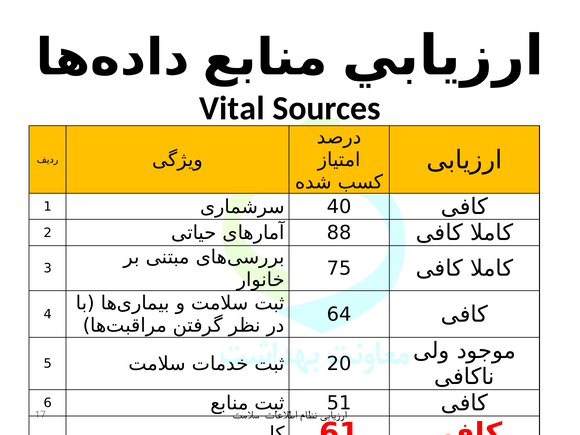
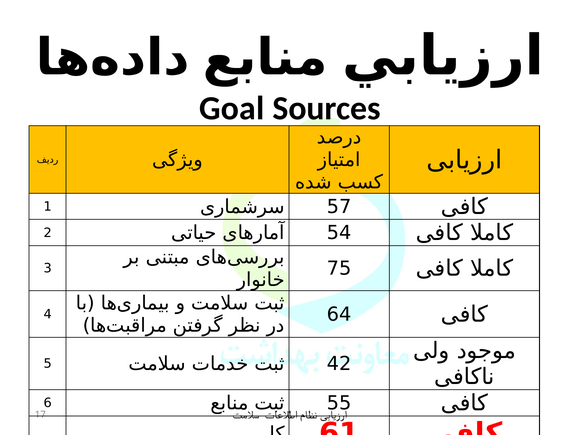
Vital: Vital -> Goal (232, 108)
40: 40 -> 57 (339, 207)
88: 88 -> 54 (339, 233)
20: 20 -> 42 (339, 364)
51: 51 -> 55 (339, 403)
